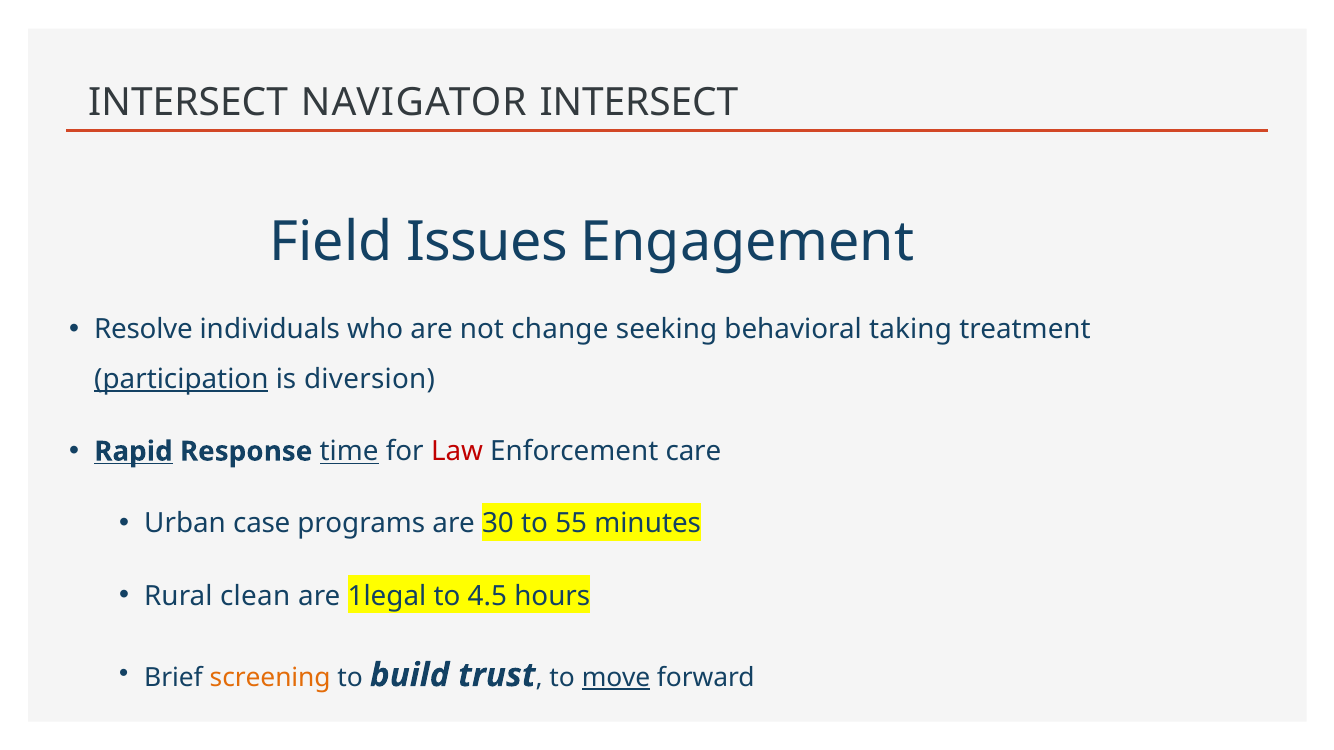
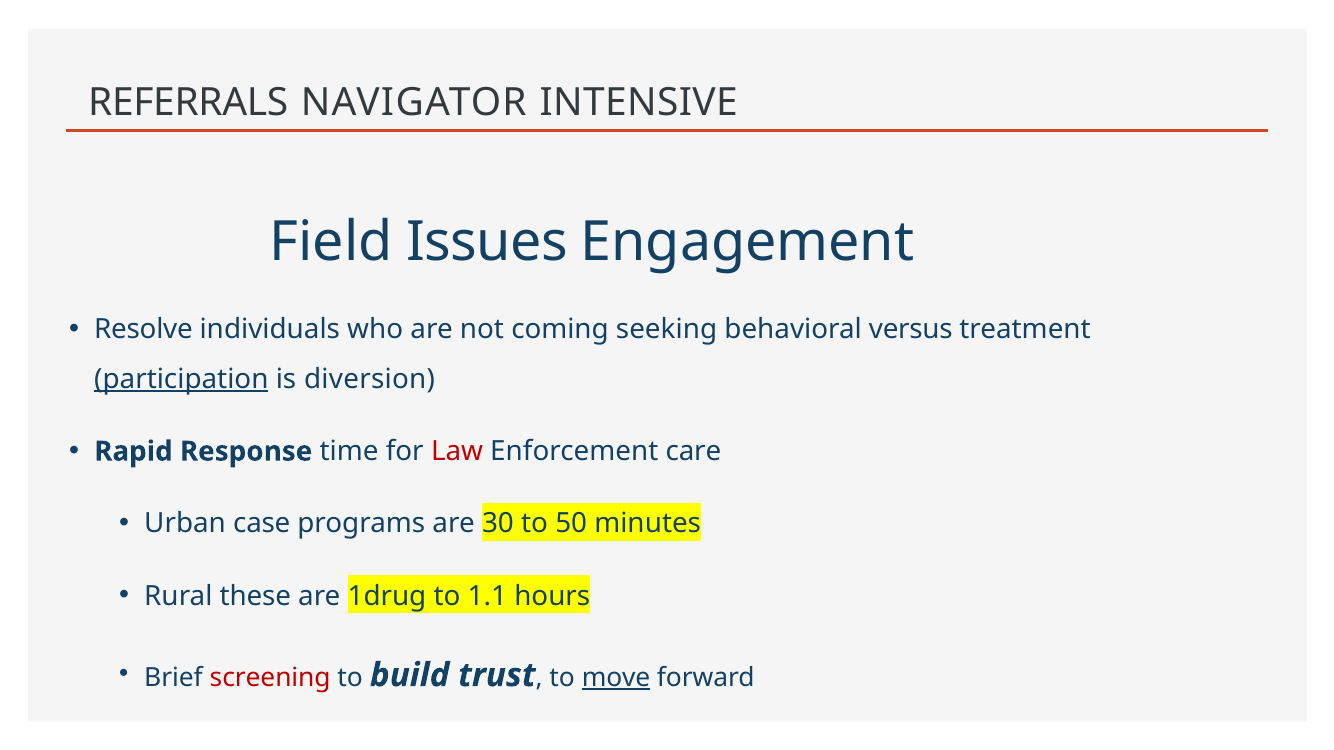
INTERSECT: INTERSECT -> REFERRALS (188, 103)
NAVIGATOR INTERSECT: INTERSECT -> INTENSIVE (639, 103)
change: change -> coming (560, 329)
taking: taking -> versus (911, 329)
Rapid underline: present -> none (133, 452)
time underline: present -> none (349, 452)
55: 55 -> 50 (571, 524)
clean: clean -> these (255, 596)
1legal: 1legal -> 1drug (387, 596)
4.5: 4.5 -> 1.1 (487, 596)
screening colour: orange -> red (270, 678)
